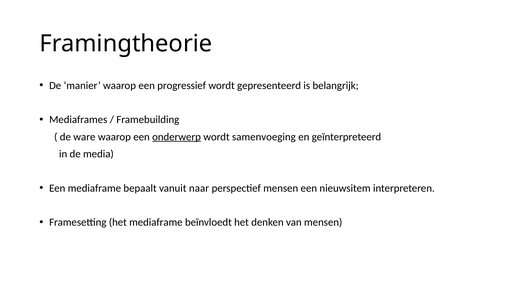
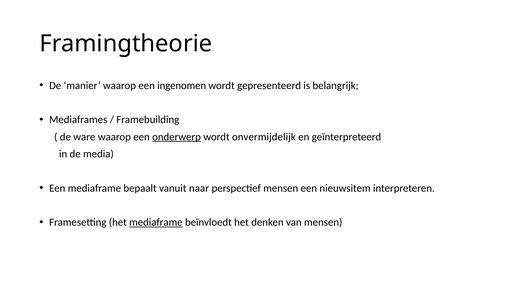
progressief: progressief -> ingenomen (182, 85)
samenvoeging: samenvoeging -> onvermijdelijk (264, 136)
mediaframe underline: none -> present (156, 222)
